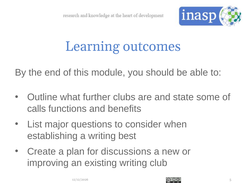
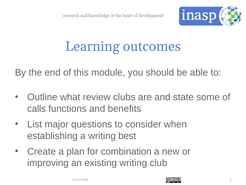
further: further -> review (97, 97)
discussions: discussions -> combination (126, 151)
